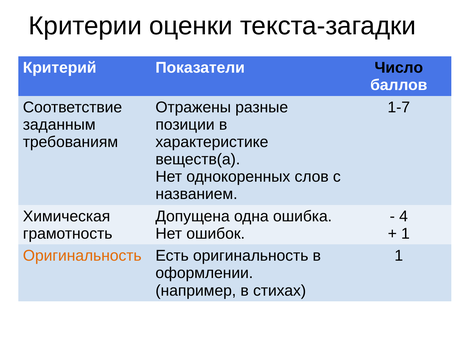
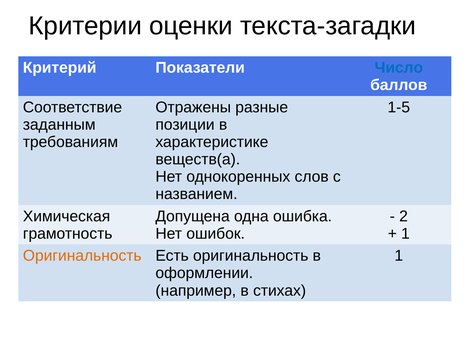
Число colour: black -> blue (399, 68)
1-7: 1-7 -> 1-5 (399, 107)
4: 4 -> 2 (404, 216)
